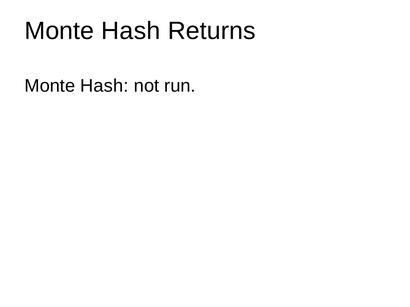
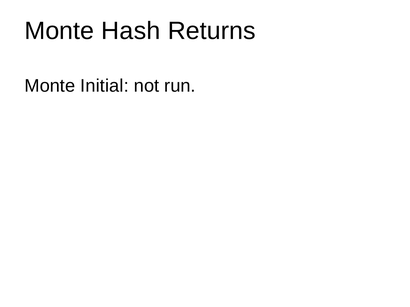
Hash: Hash -> Initial (104, 86)
